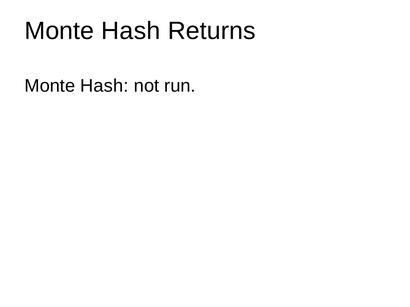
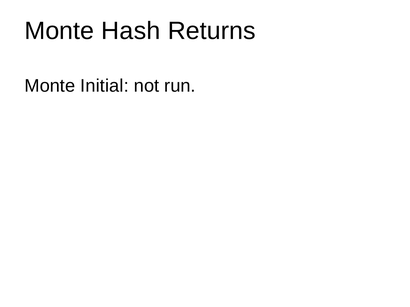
Hash: Hash -> Initial (104, 86)
